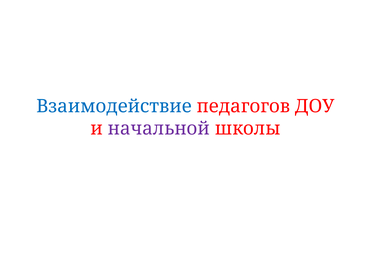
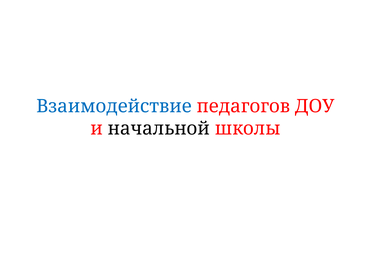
начальной colour: purple -> black (159, 129)
